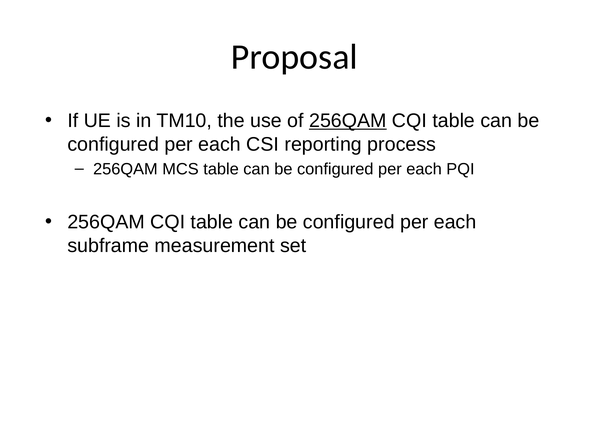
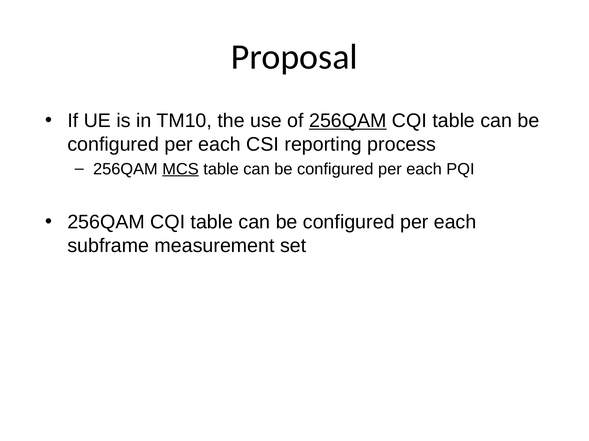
MCS underline: none -> present (181, 169)
